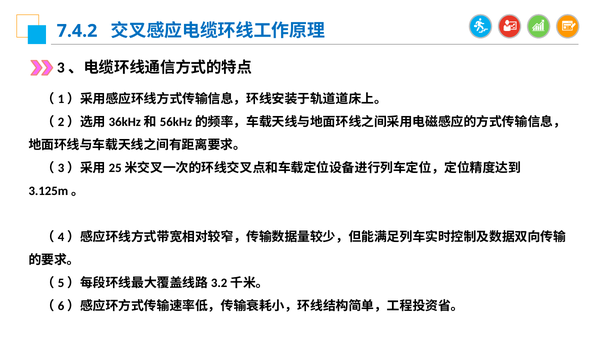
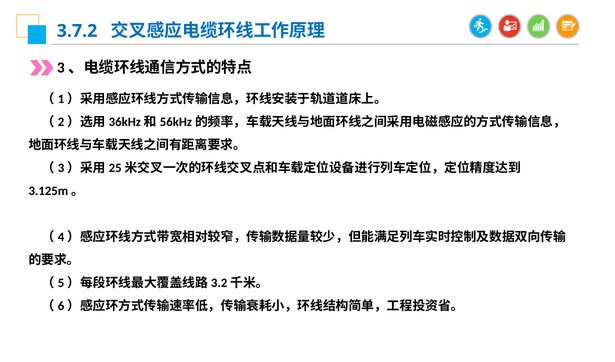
7.4.2: 7.4.2 -> 3.7.2 (77, 31)
